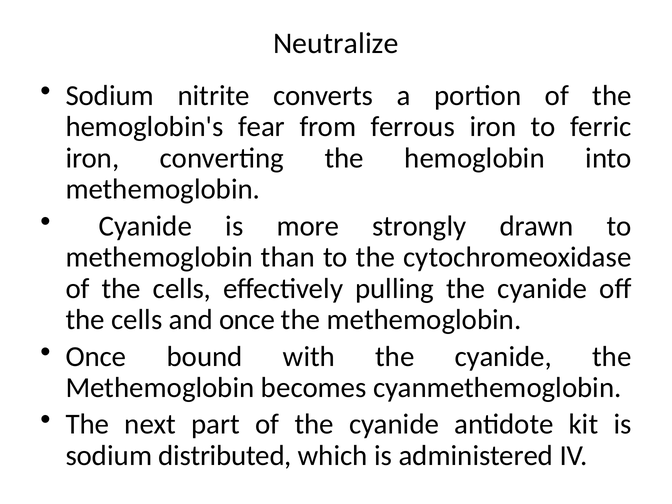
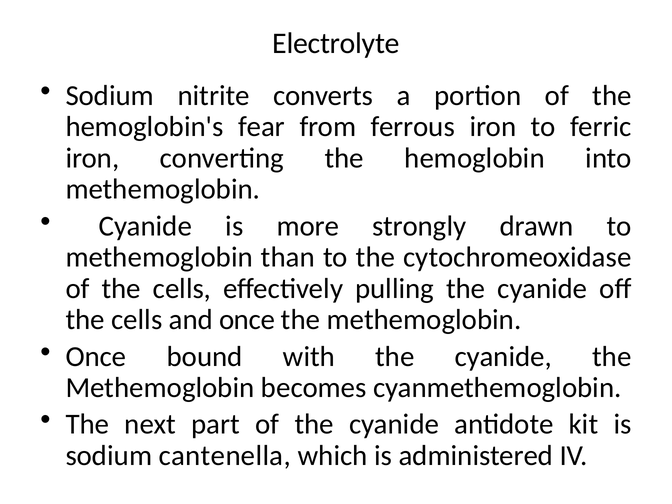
Neutralize: Neutralize -> Electrolyte (336, 44)
distributed: distributed -> cantenella (225, 456)
